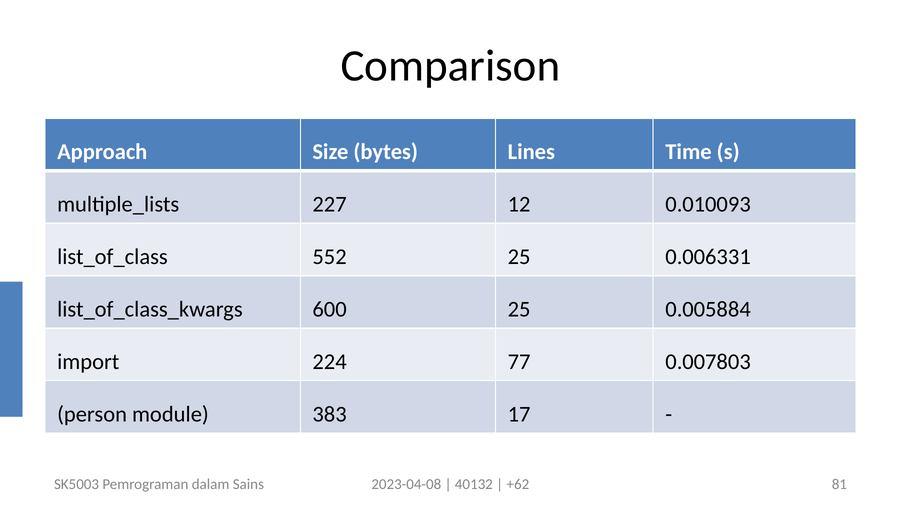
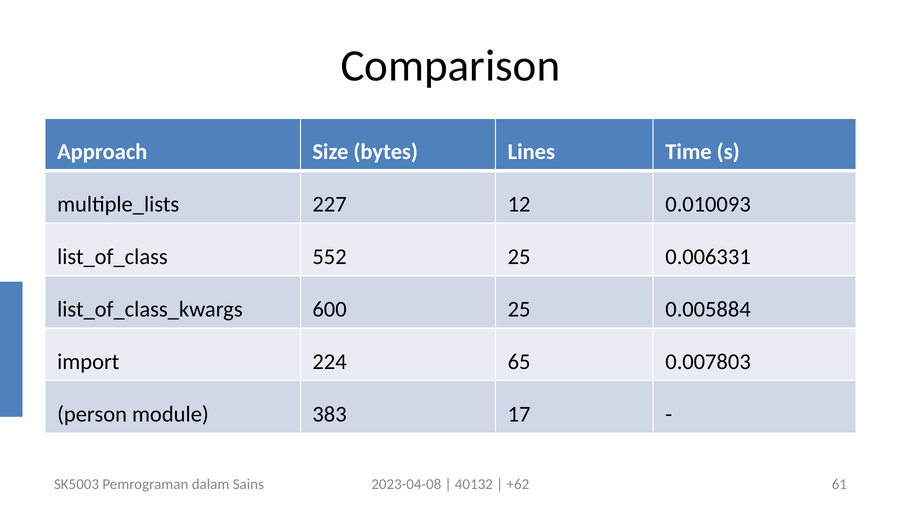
77: 77 -> 65 (519, 361)
81: 81 -> 61 (839, 484)
